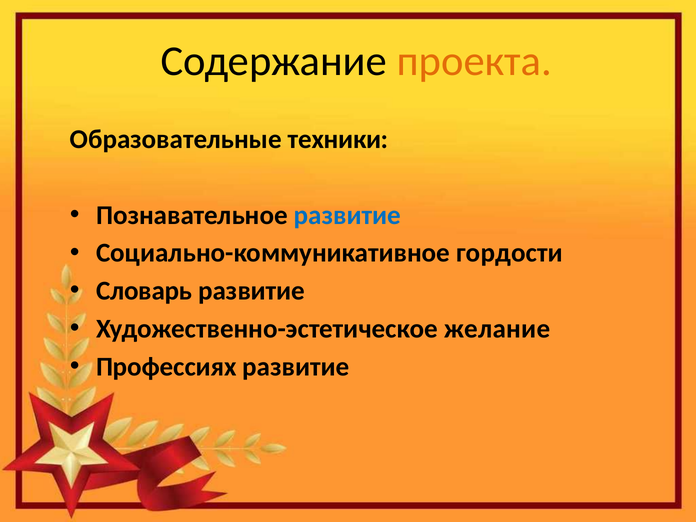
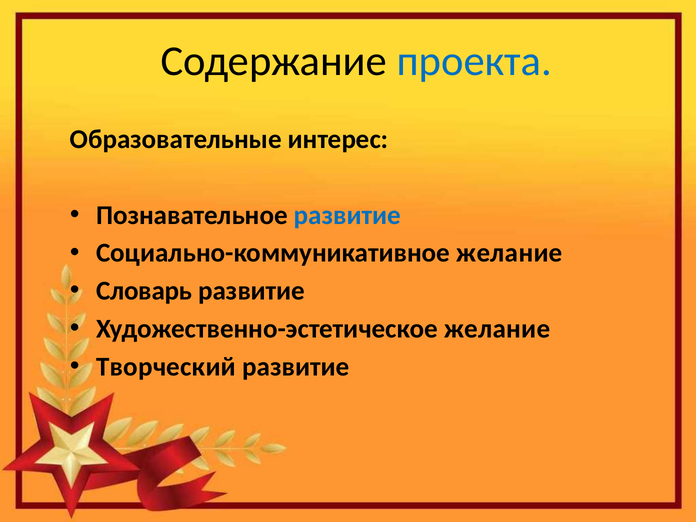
проекта colour: orange -> blue (474, 61)
техники: техники -> интерес (338, 140)
Социально-коммуникативное гордости: гордости -> желание (509, 253)
Профессиях: Профессиях -> Творческий (166, 367)
